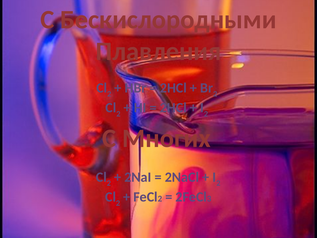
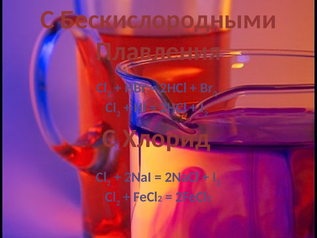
Многих: Многих -> Хлорид (166, 138)
